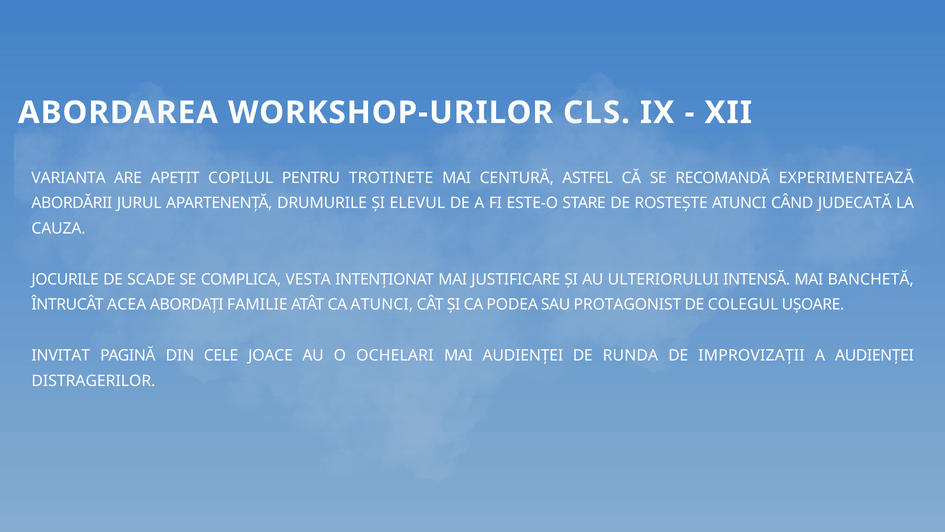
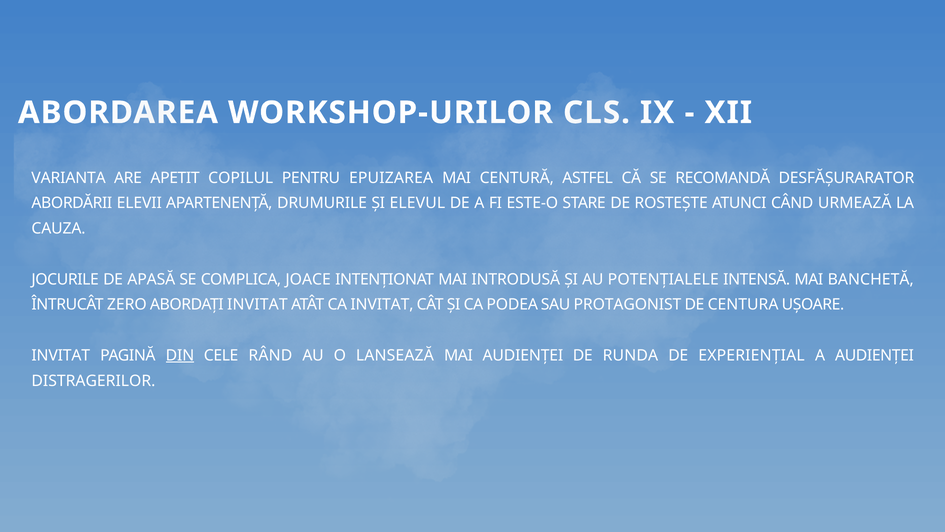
TROTINETE: TROTINETE -> EPUIZAREA (391, 178)
EXPERIMENTEAZĂ: EXPERIMENTEAZĂ -> DESFĂȘURARATOR (846, 178)
JURUL: JURUL -> ELEVII (139, 203)
JUDECATĂ: JUDECATĂ -> URMEAZĂ (855, 203)
SCADE: SCADE -> APASĂ (151, 279)
VESTA: VESTA -> JOACE (308, 279)
JUSTIFICARE: JUSTIFICARE -> INTRODUSĂ (516, 279)
ULTERIORULUI: ULTERIORULUI -> POTENȚIALELE (663, 279)
ACEA: ACEA -> ZERO (127, 304)
ABORDAȚI FAMILIE: FAMILIE -> INVITAT (257, 304)
CA ATUNCI: ATUNCI -> INVITAT (382, 304)
COLEGUL: COLEGUL -> CENTURA (743, 304)
DIN underline: none -> present (180, 355)
JOACE: JOACE -> RÂND (270, 355)
OCHELARI: OCHELARI -> LANSEAZĂ (395, 355)
IMPROVIZAȚII: IMPROVIZAȚII -> EXPERIENȚIAL (752, 355)
